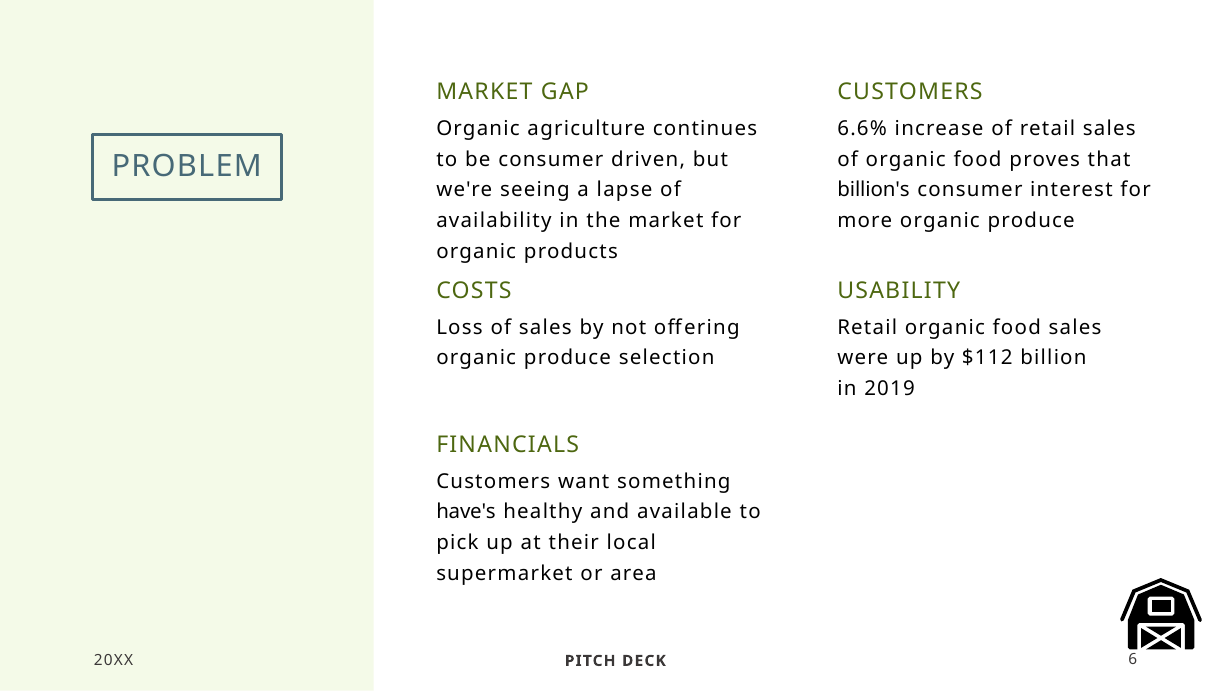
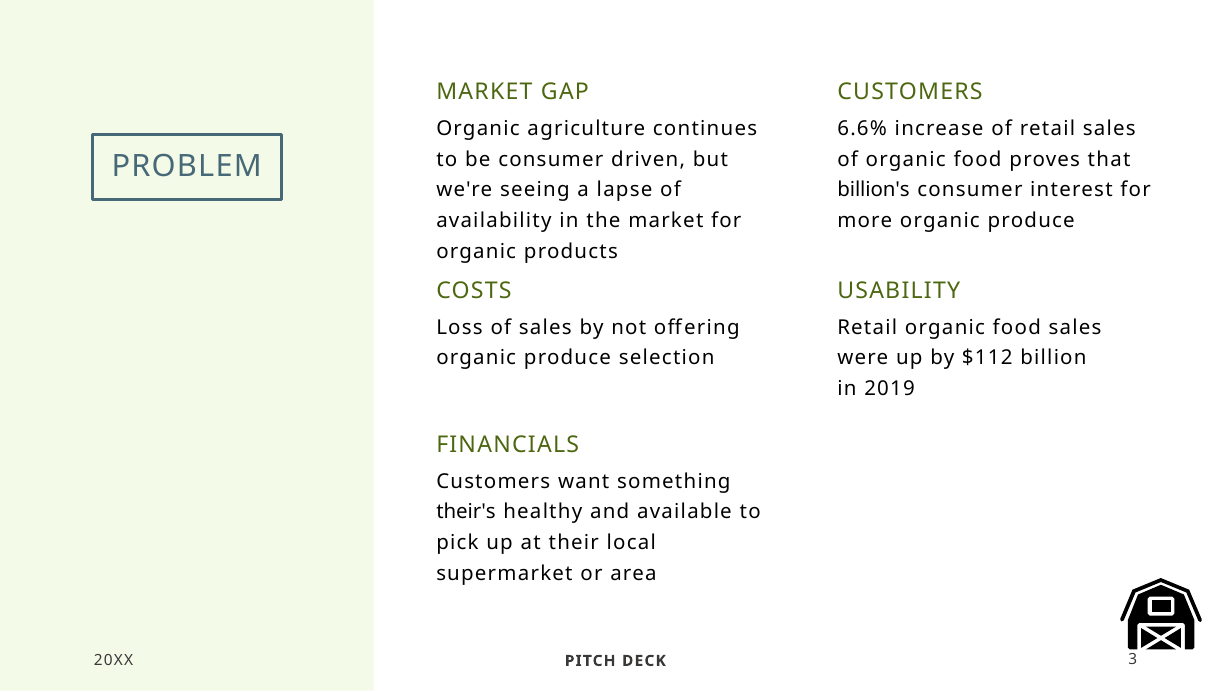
have's: have's -> their's (466, 513)
6: 6 -> 3 (1133, 660)
